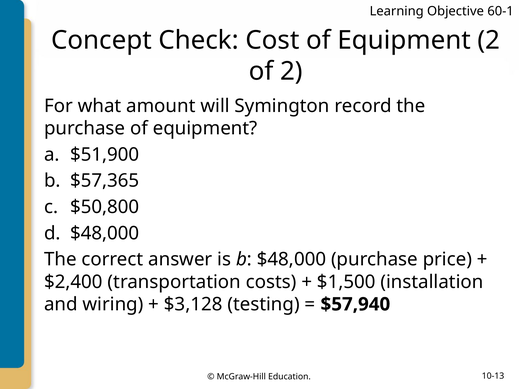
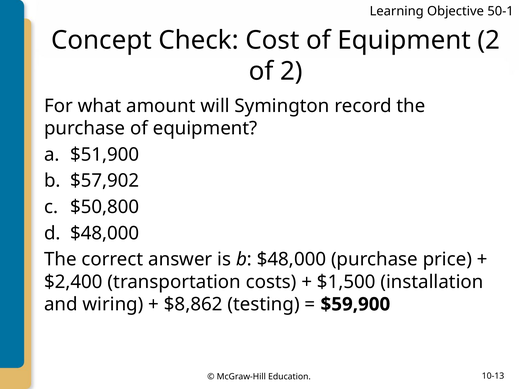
60-1: 60-1 -> 50-1 (501, 11)
$57,365: $57,365 -> $57,902 (105, 181)
$3,128: $3,128 -> $8,862 (193, 304)
$57,940: $57,940 -> $59,900 (355, 304)
